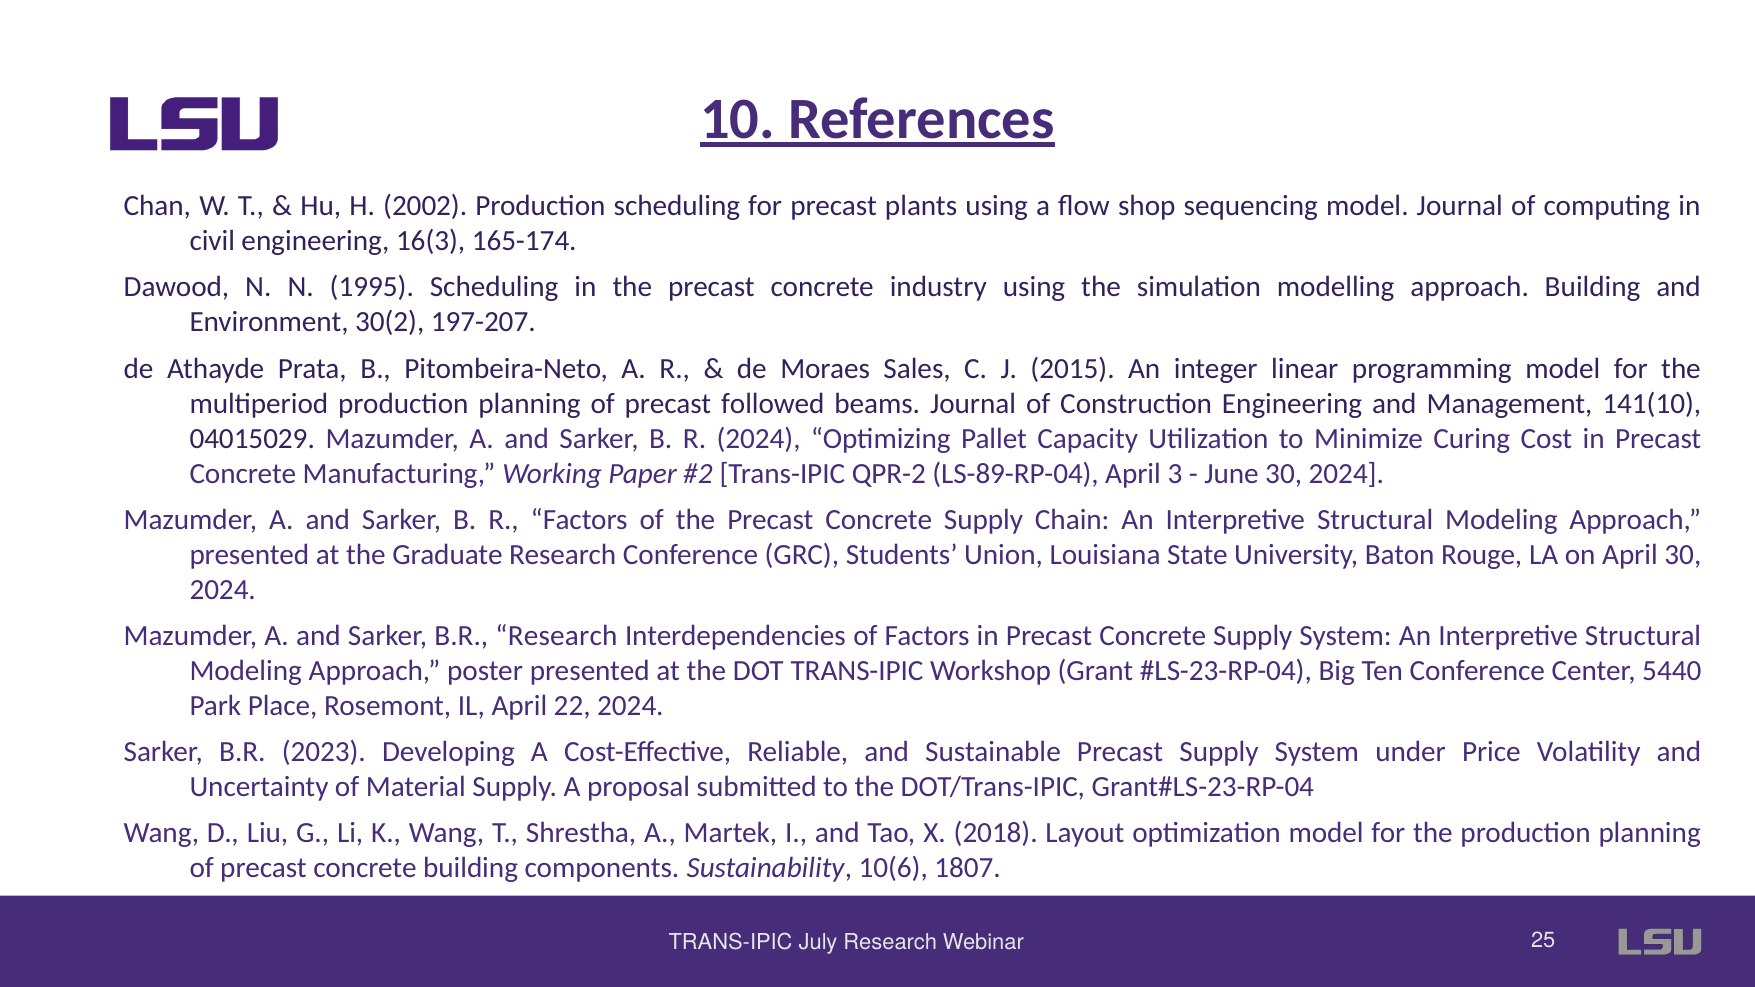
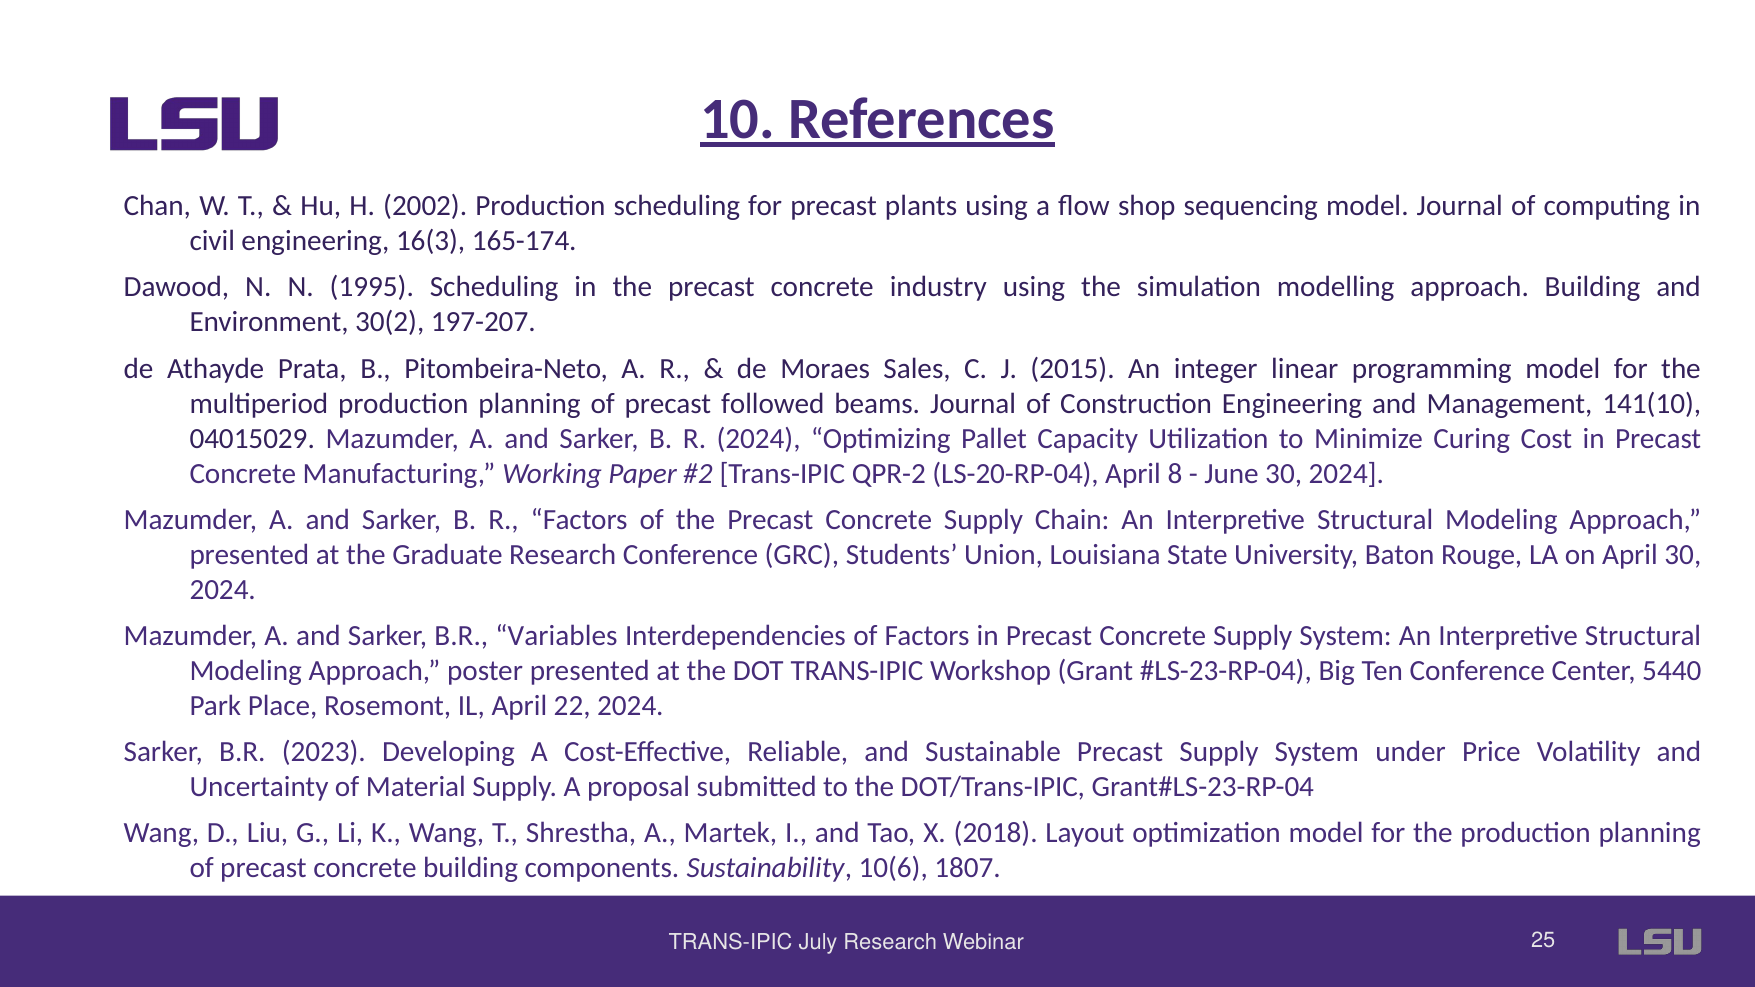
LS-89-RP-04: LS-89-RP-04 -> LS-20-RP-04 (1016, 474)
3: 3 -> 8 (1175, 474)
B.R Research: Research -> Variables (556, 636)
